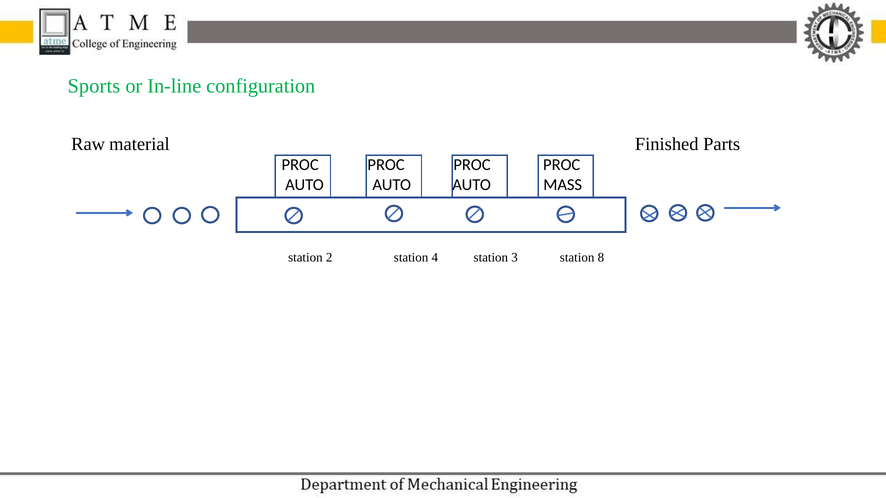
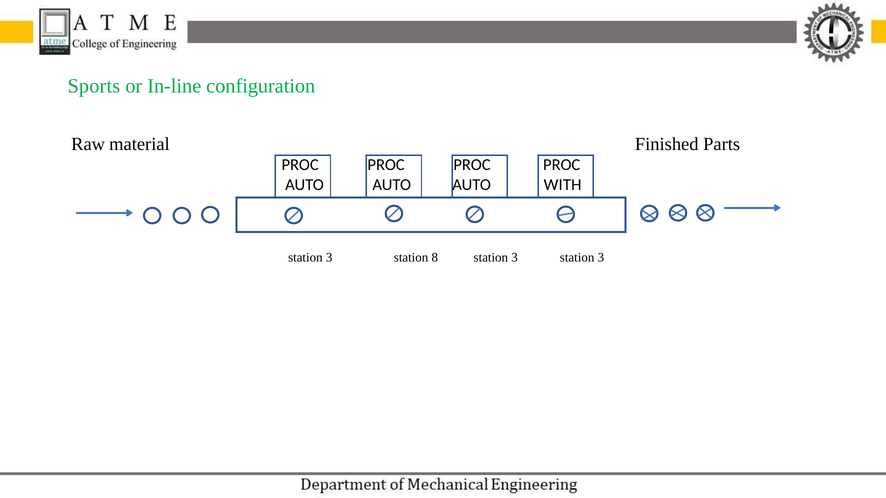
MASS: MASS -> WITH (563, 185)
2: 2 -> 3 (329, 258)
4: 4 -> 8 (435, 258)
3 station 8: 8 -> 3 (601, 258)
